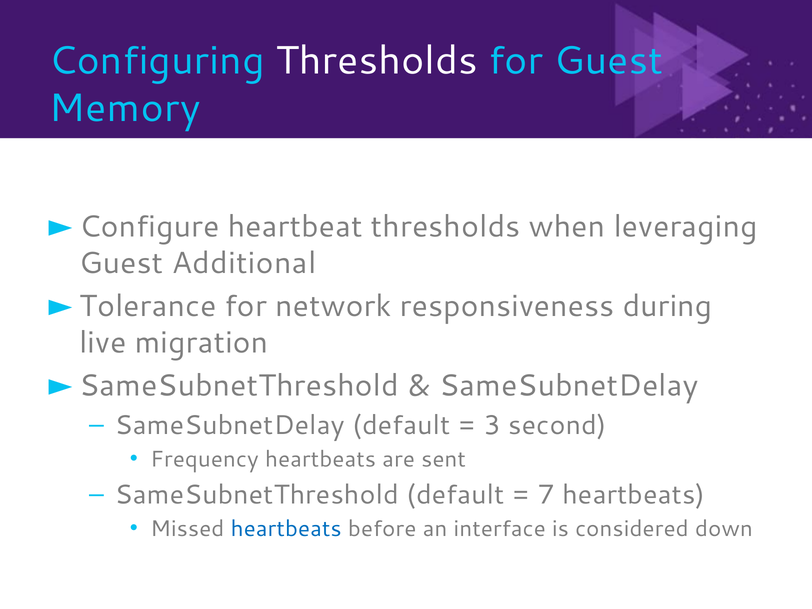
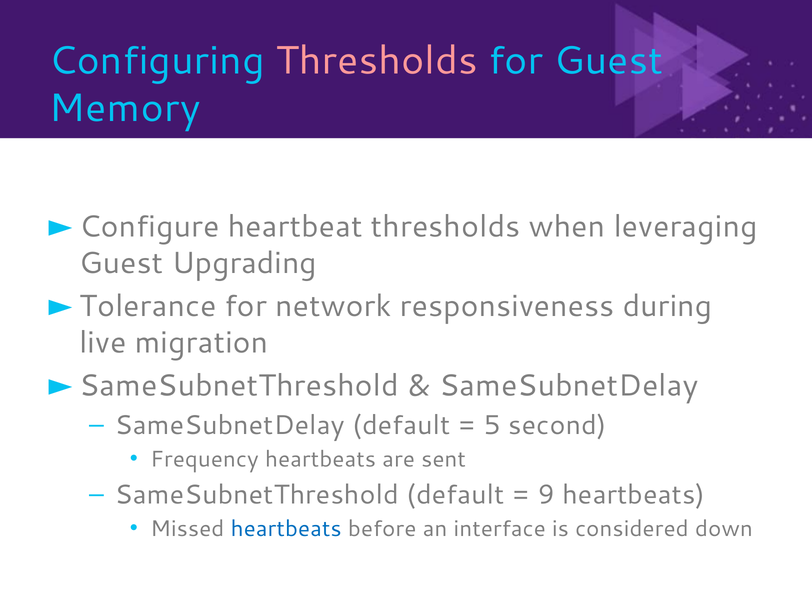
Thresholds colour: white -> pink (377, 61)
Additional: Additional -> Upgrading (244, 263)
3: 3 -> 5 (492, 425)
7: 7 -> 9 (546, 495)
